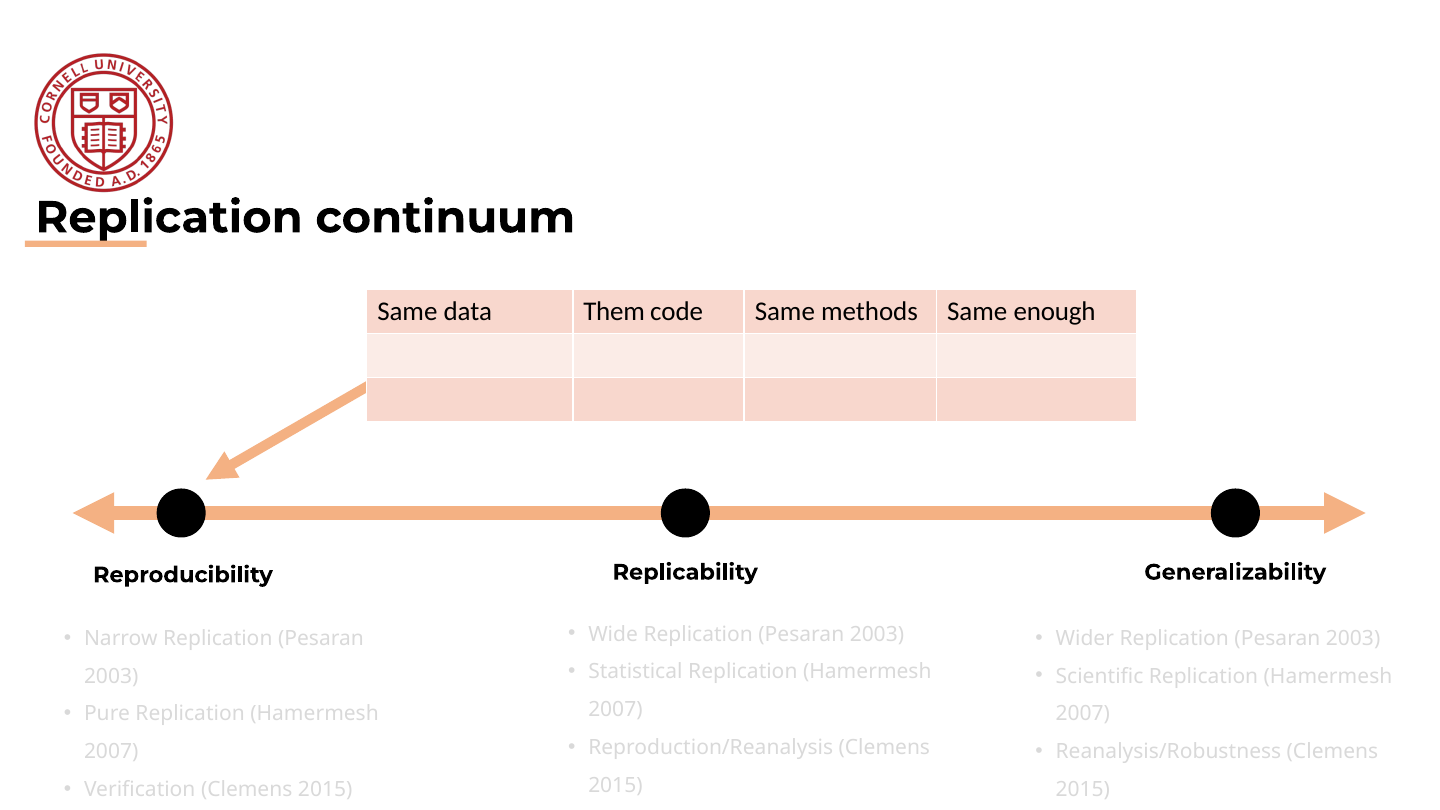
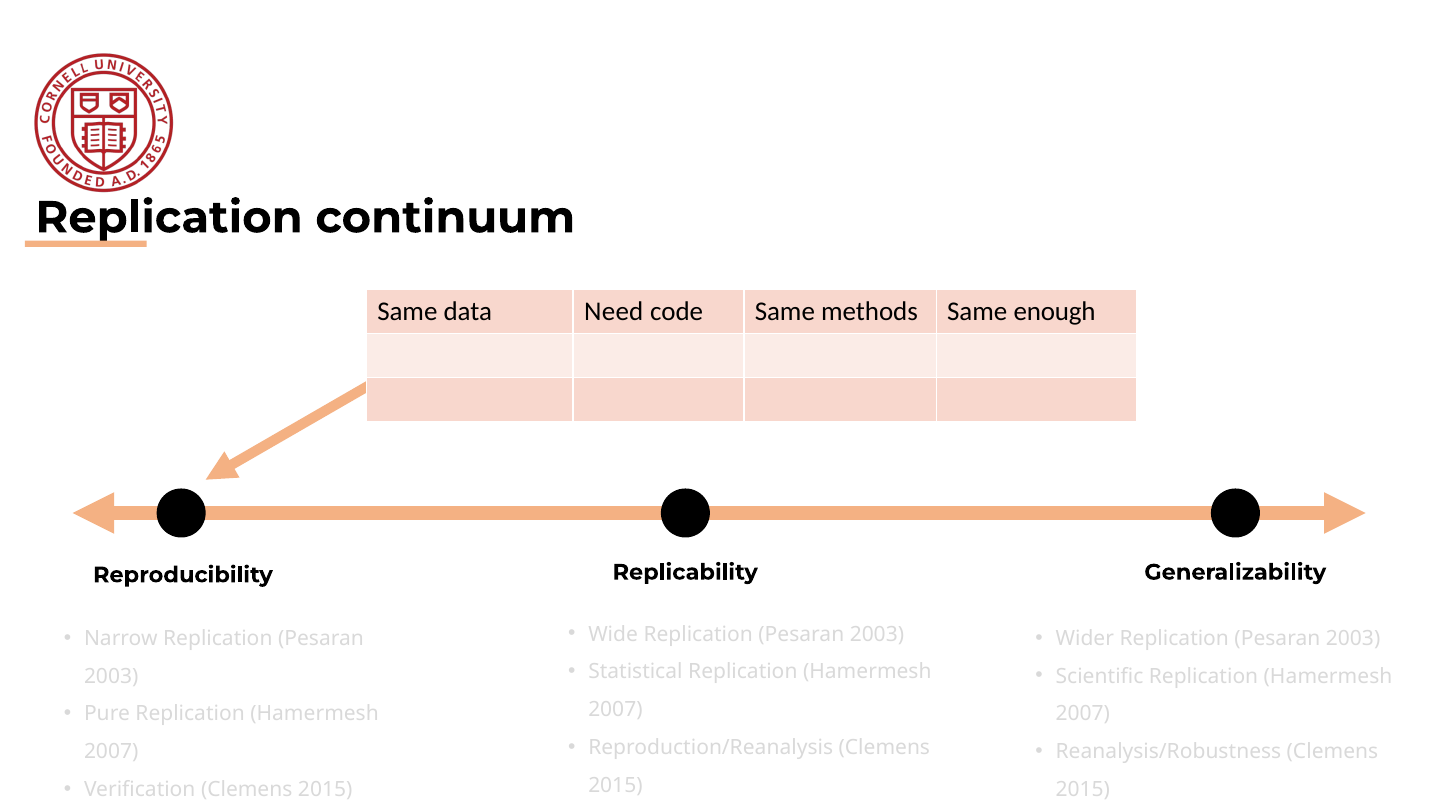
Them: Them -> Need (614, 312)
